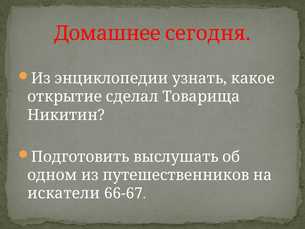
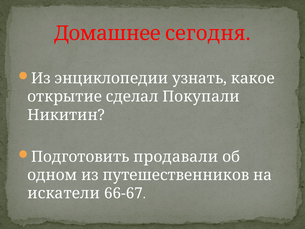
Товарища: Товарища -> Покупали (201, 97)
выслушать: выслушать -> продавали (176, 157)
